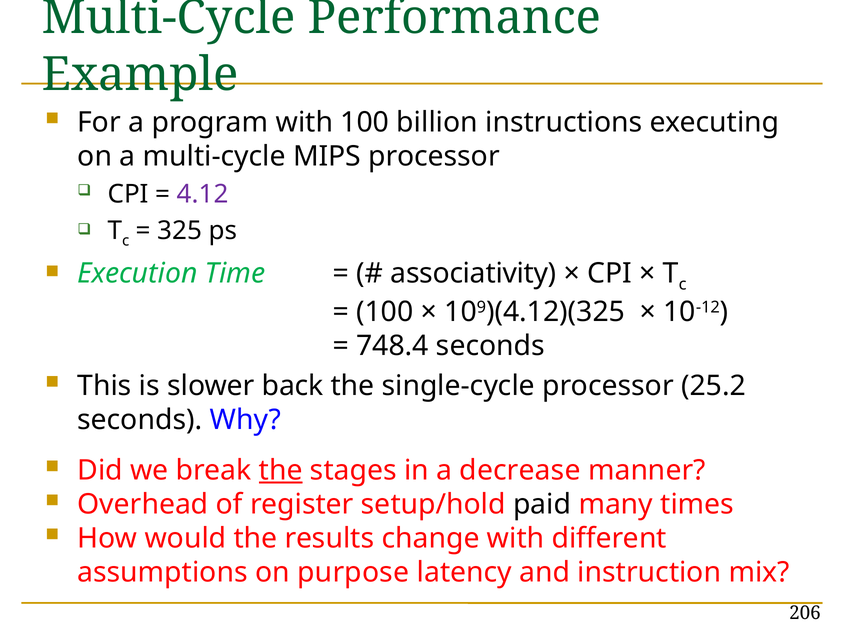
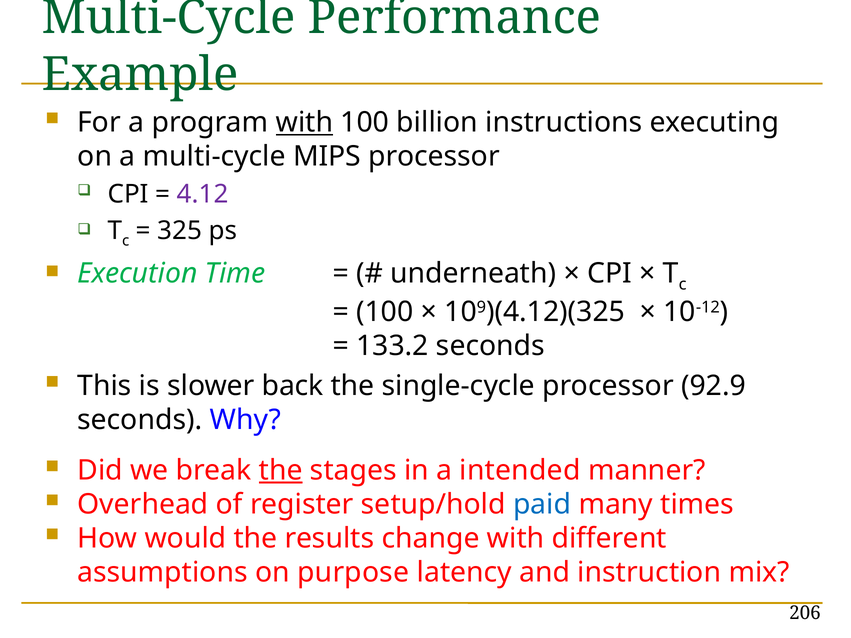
with underline: none -> present (304, 123)
associativity: associativity -> underneath (473, 273)
748.4: 748.4 -> 133.2 (392, 346)
25.2: 25.2 -> 92.9 (713, 386)
decrease: decrease -> intended (520, 470)
paid colour: black -> blue (542, 505)
